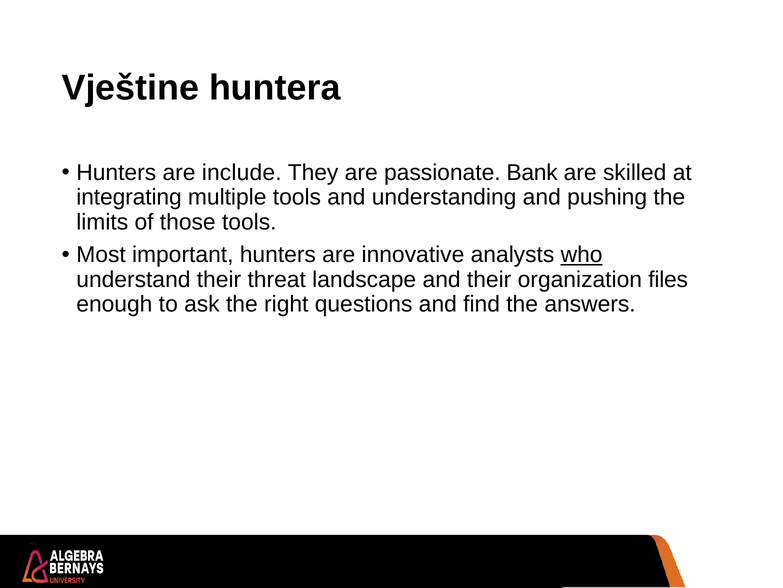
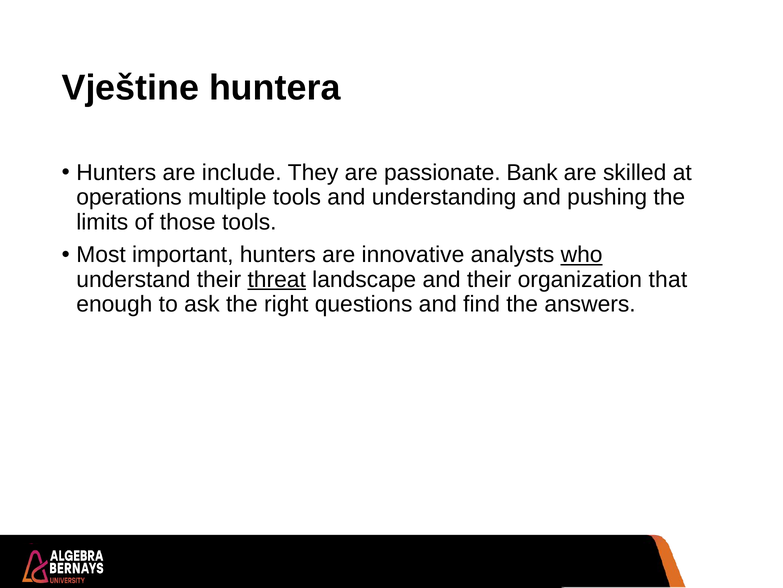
integrating: integrating -> operations (129, 197)
threat underline: none -> present (277, 279)
files: files -> that (668, 279)
